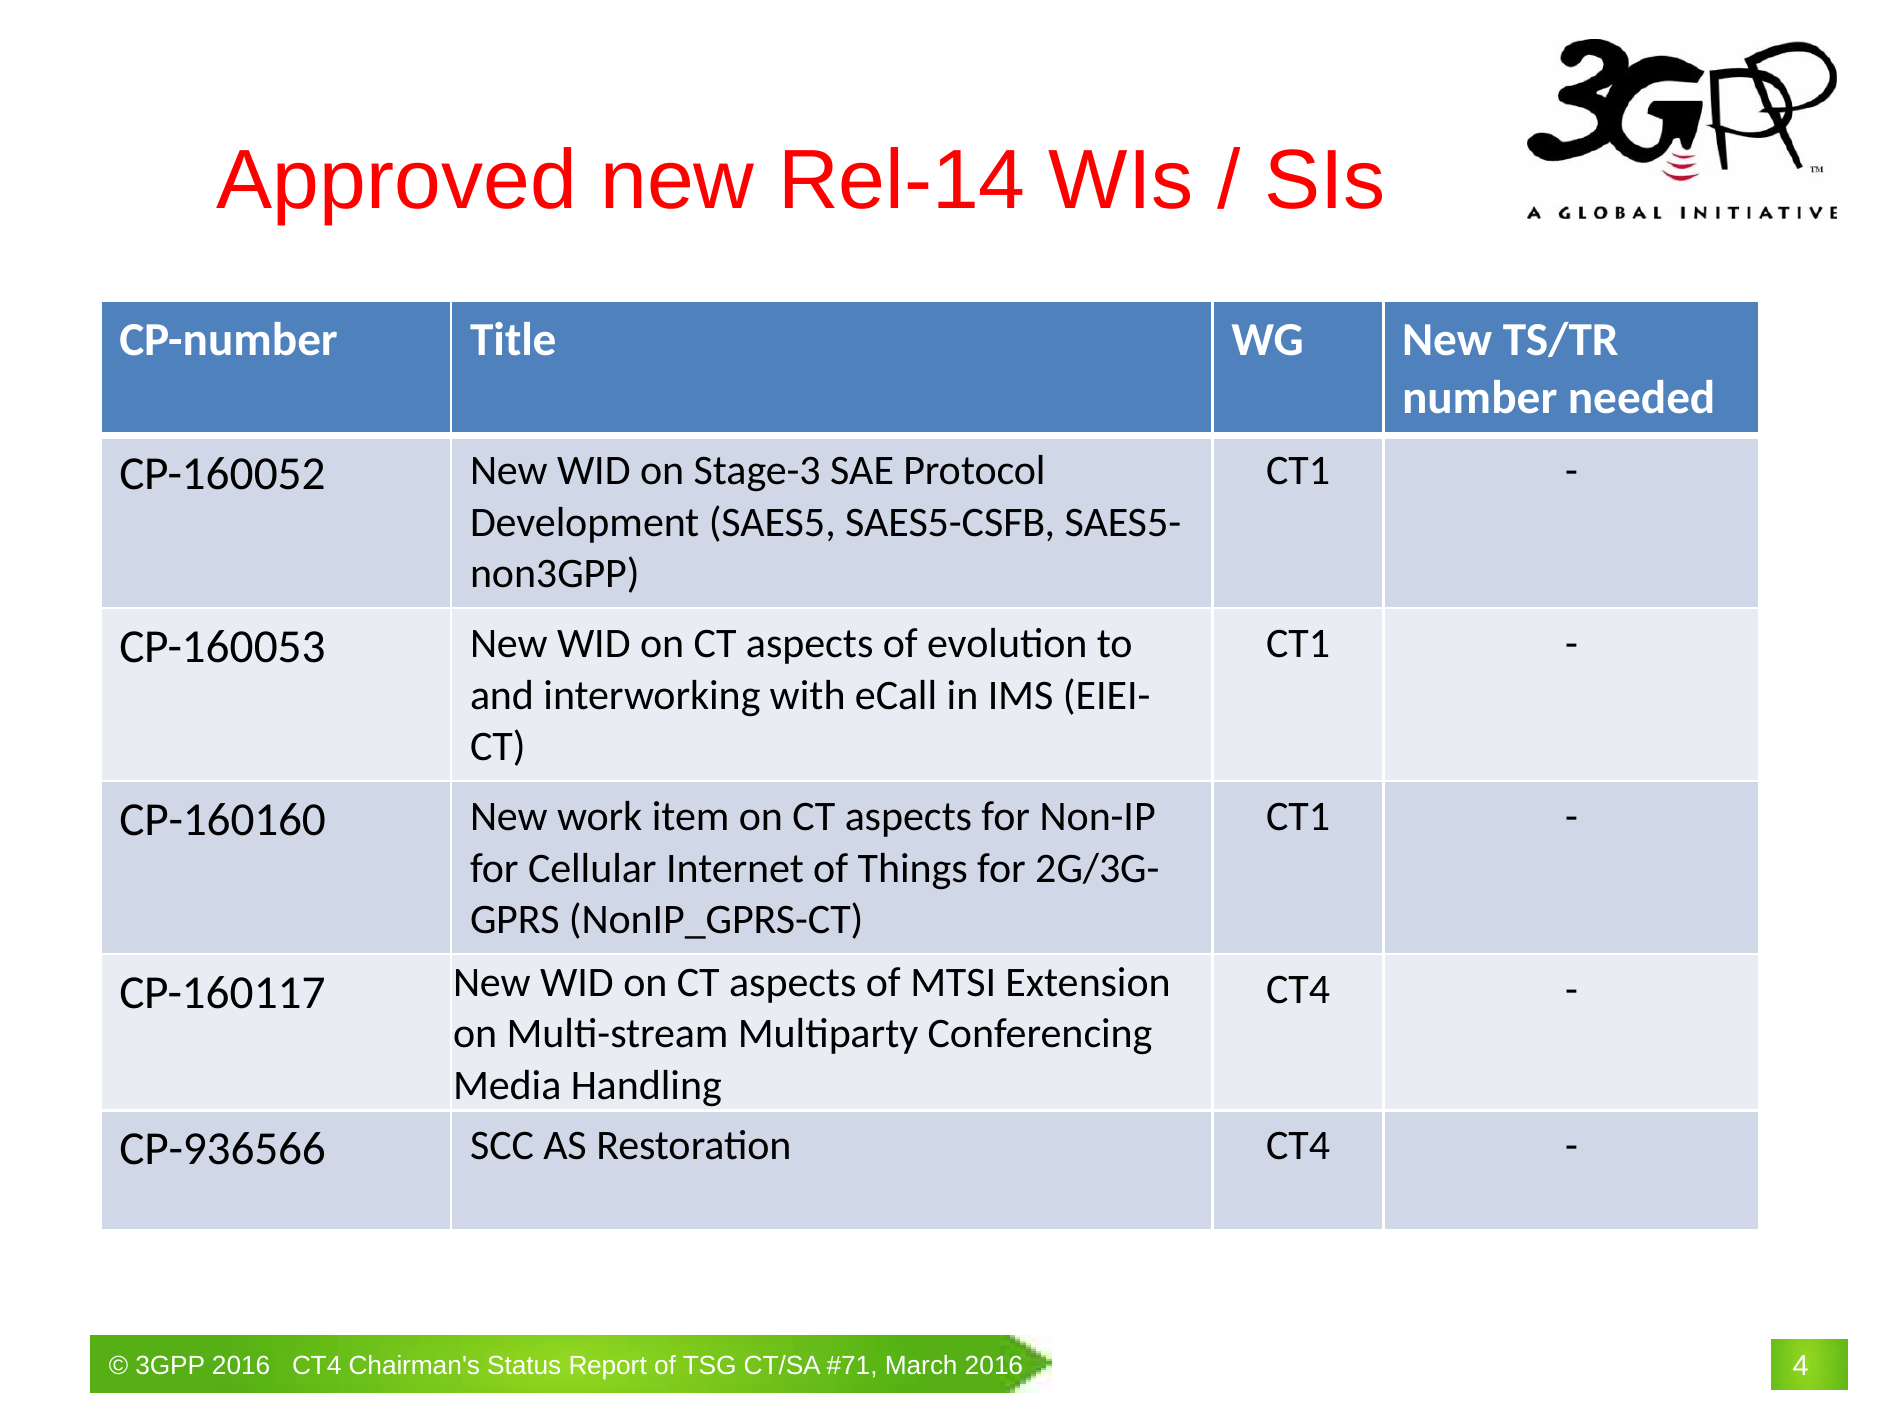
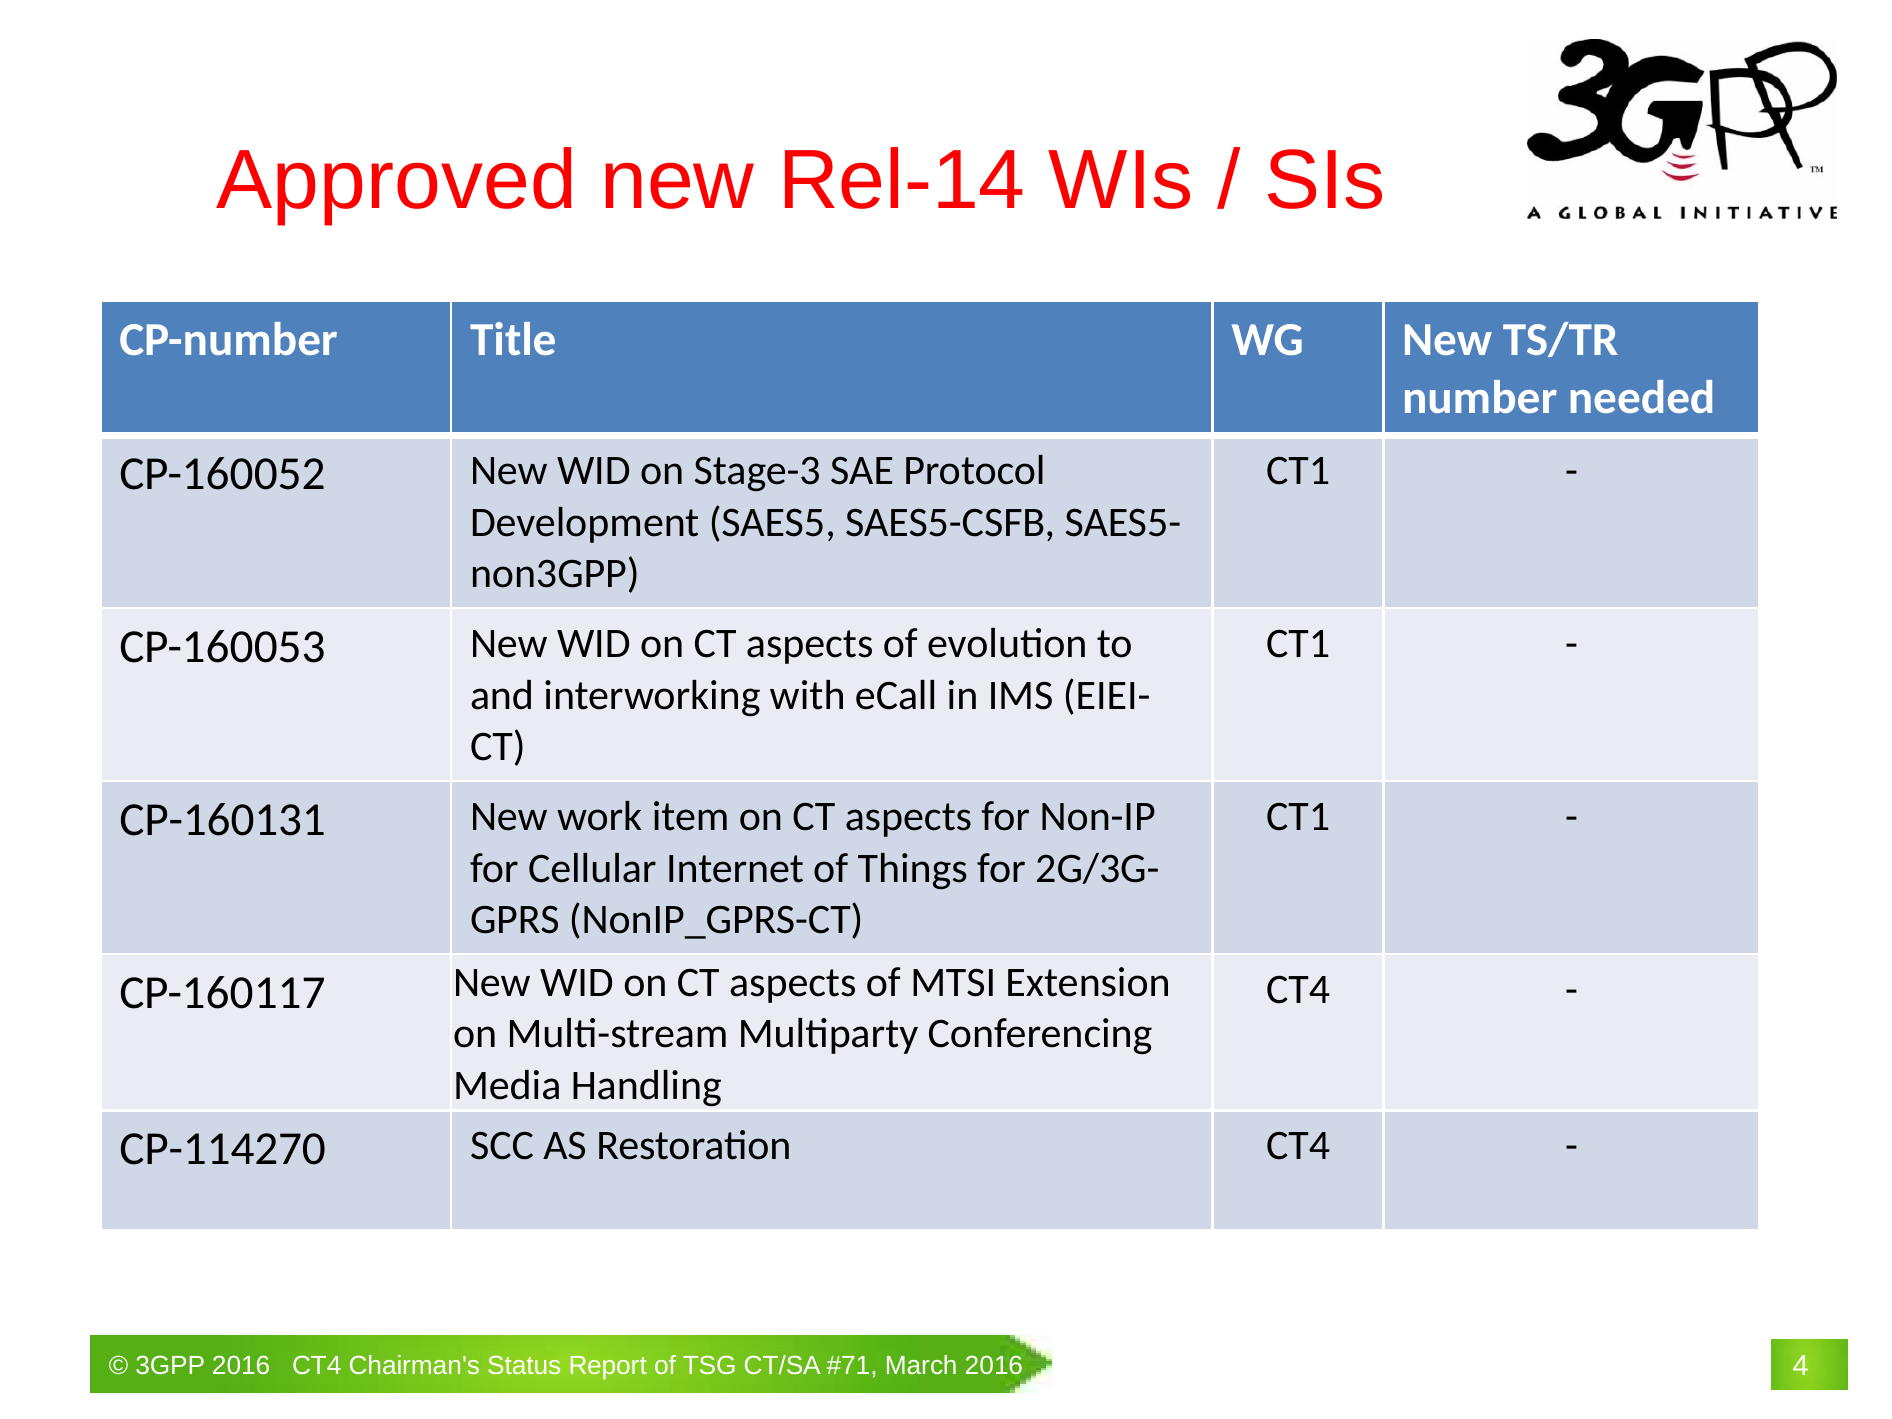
CP-160160: CP-160160 -> CP-160131 (223, 820)
CP-936566: CP-936566 -> CP-114270 (223, 1149)
